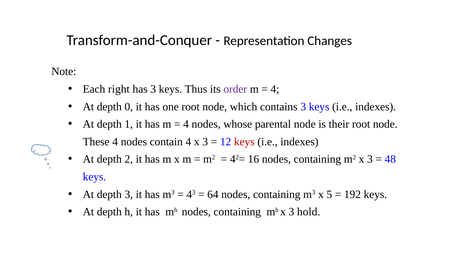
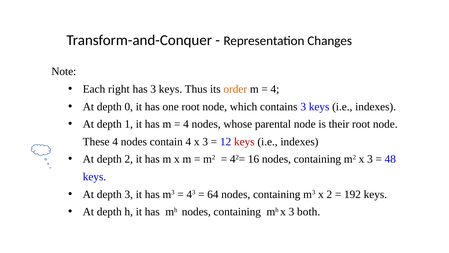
order colour: purple -> orange (235, 89)
x 5: 5 -> 2 (329, 194)
hold: hold -> both (309, 211)
